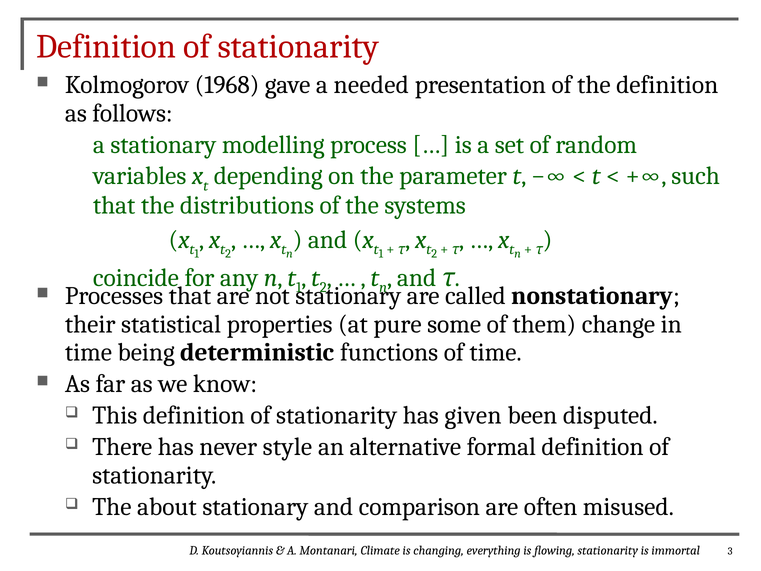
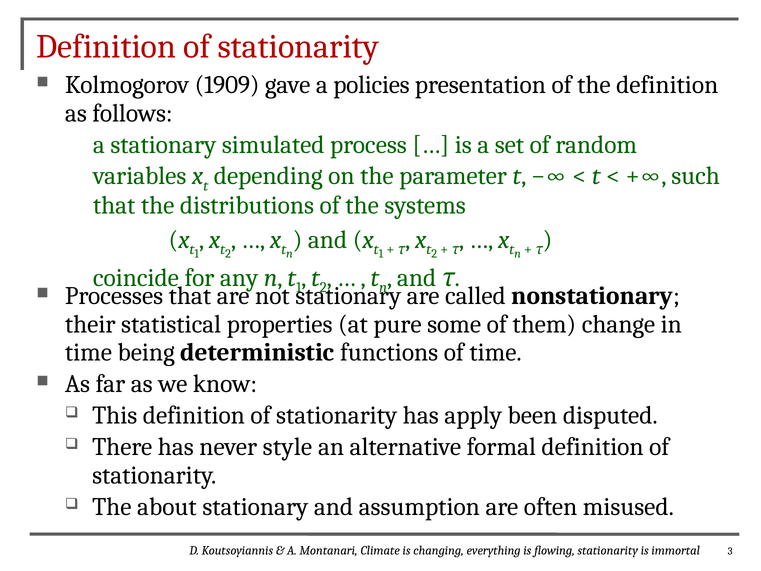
1968: 1968 -> 1909 (227, 85)
needed: needed -> policies (371, 85)
modelling: modelling -> simulated (273, 145)
given: given -> apply (473, 415)
comparison: comparison -> assumption (419, 507)
